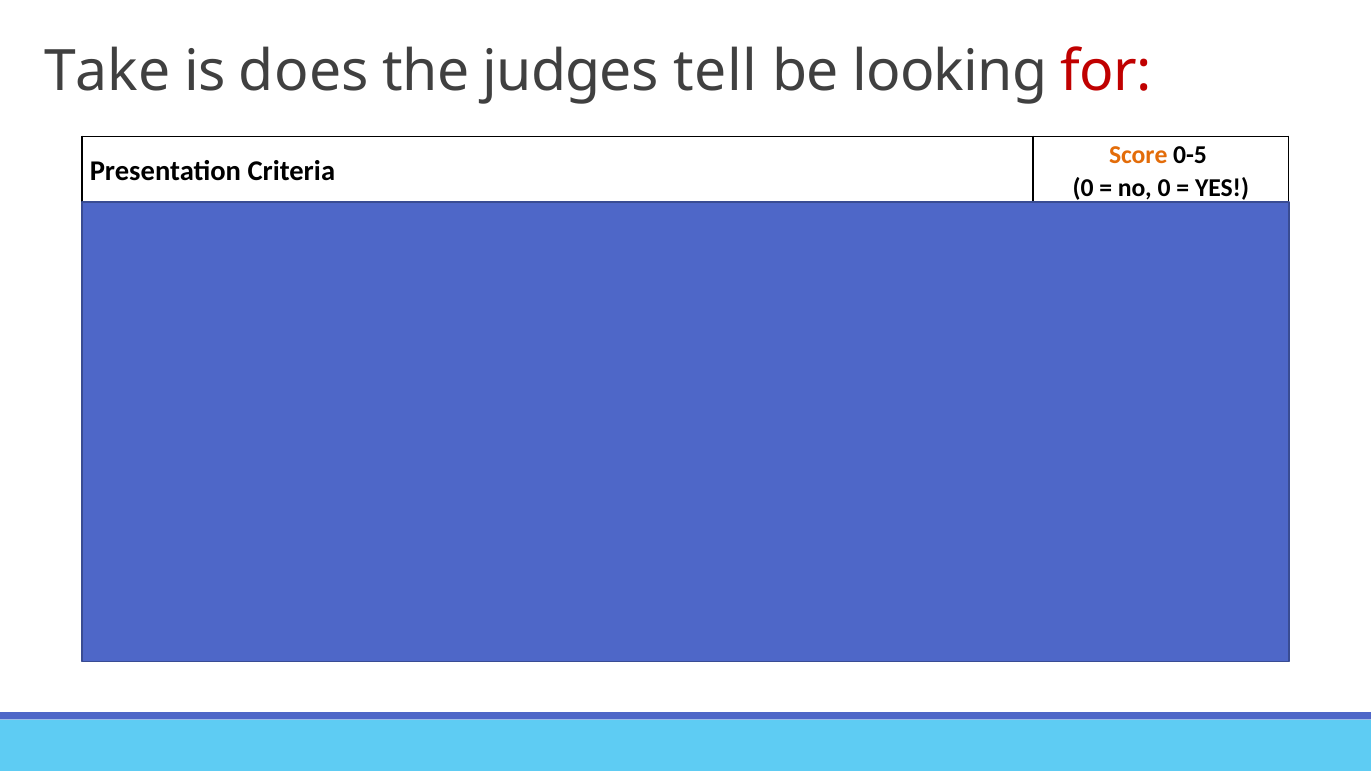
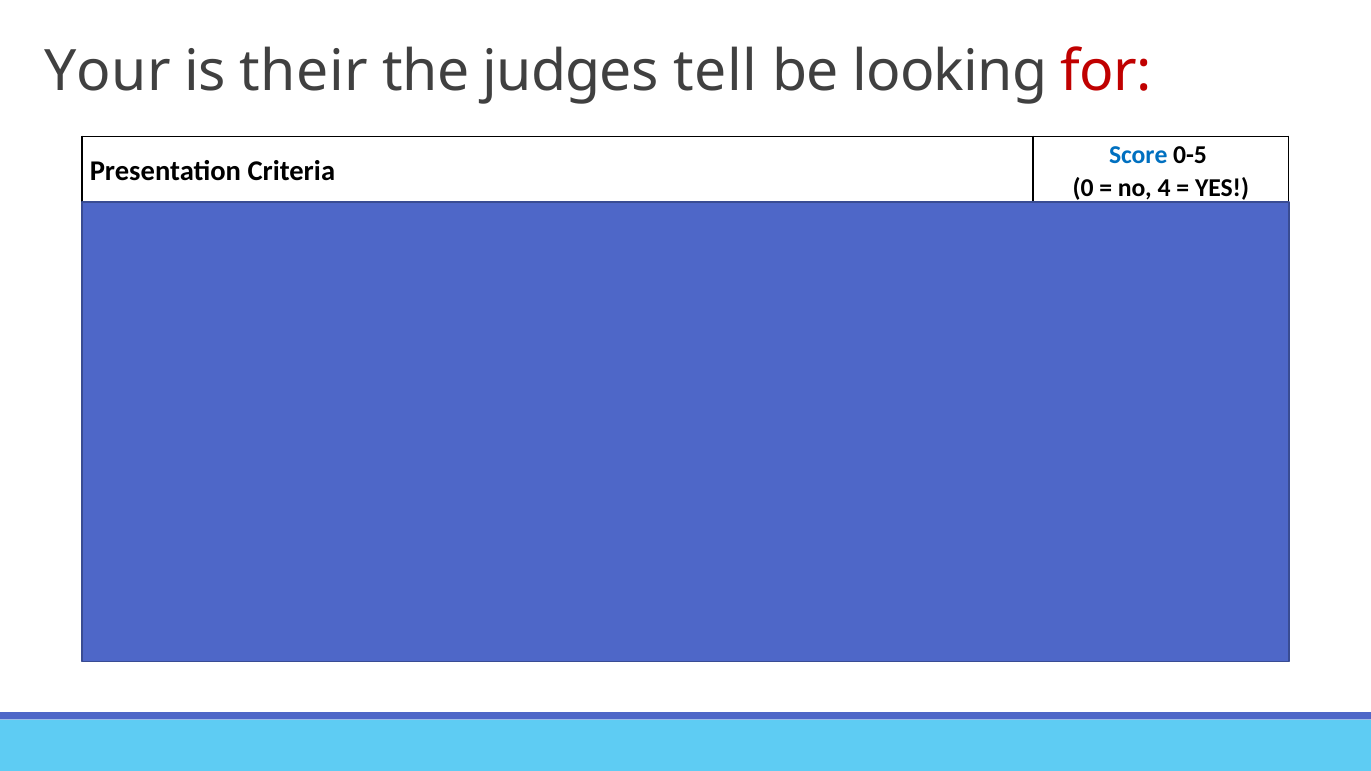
Take: Take -> Your (107, 72)
is does: does -> their (304, 72)
Score colour: orange -> blue (1138, 155)
no 0: 0 -> 4 (1164, 188)
